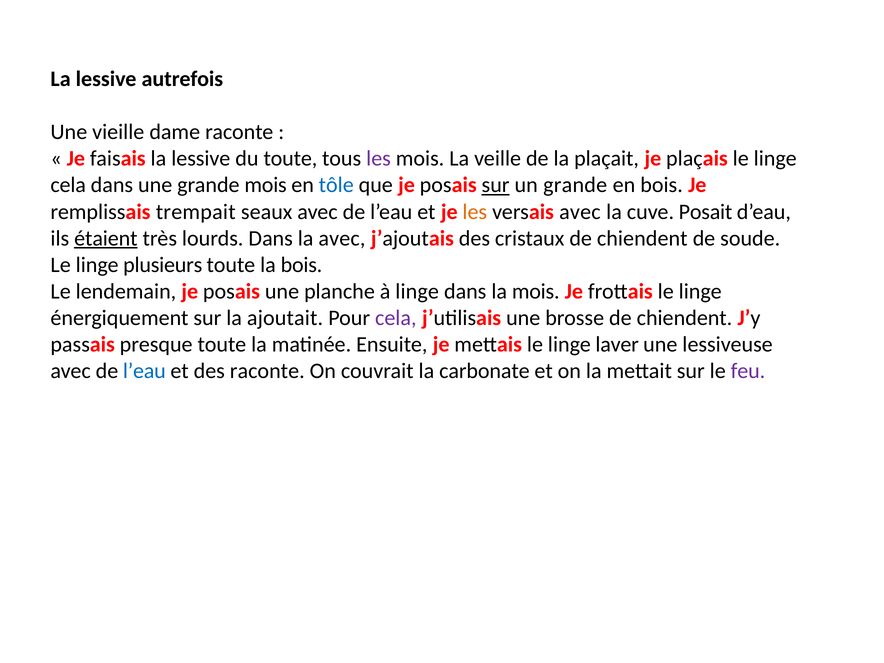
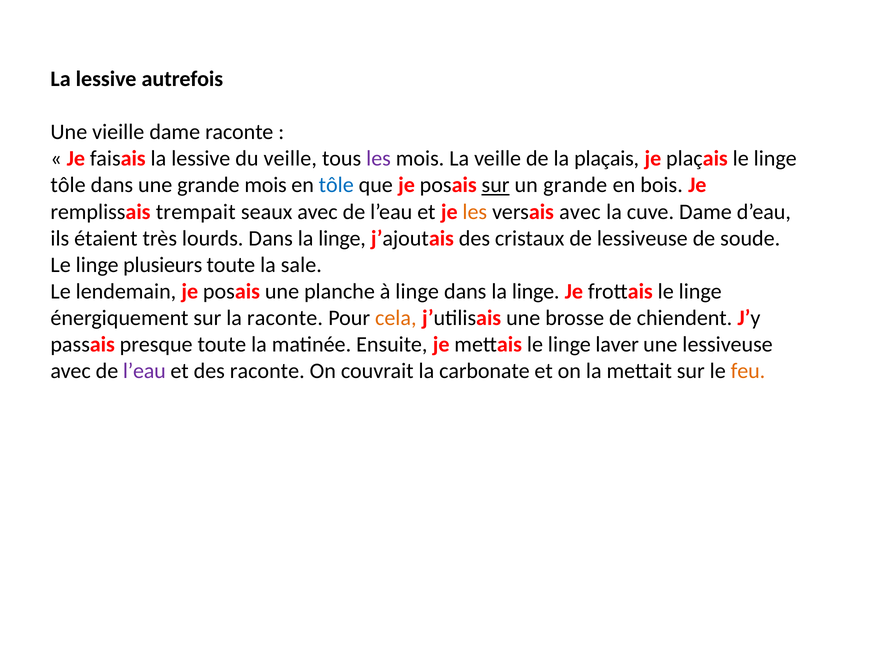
du toute: toute -> veille (290, 159)
la plaçait: plaçait -> plaçais (607, 159)
cela: cela -> tôle (68, 185)
cuve Posait: Posait -> Dame (705, 212)
étaient underline: present -> none (106, 238)
lourds Dans la avec: avec -> linge (342, 238)
cristaux de chiendent: chiendent -> lessiveuse (642, 238)
la bois: bois -> sale (301, 265)
mois: mois -> linge (536, 291)
la ajoutait: ajoutait -> raconte (285, 318)
cela colour: purple -> orange (396, 318)
l’eau colour: blue -> purple (144, 371)
feu colour: purple -> orange (748, 371)
